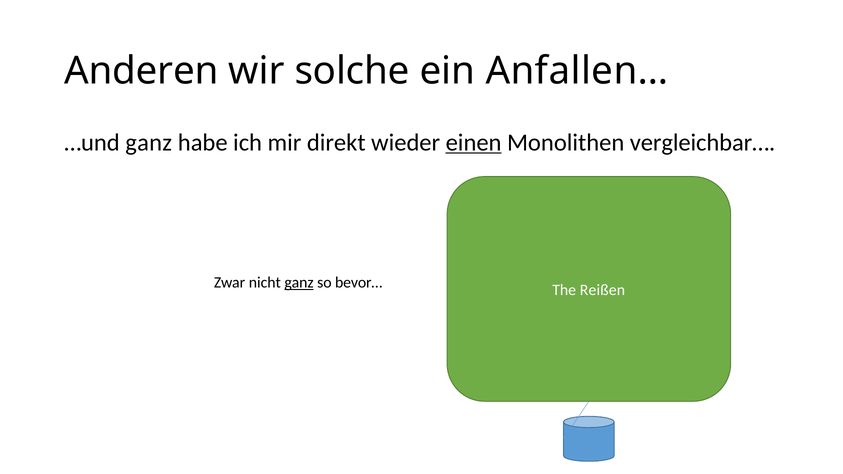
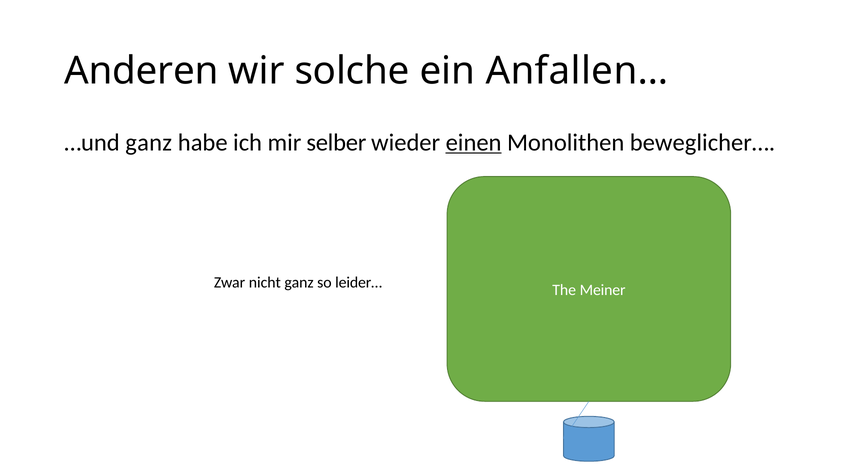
direkt: direkt -> selber (336, 142)
vergleichbar…: vergleichbar… -> beweglicher… (702, 142)
ganz underline: present -> none (299, 283)
bevor…: bevor… -> leider… (359, 283)
Reißen: Reißen -> Meiner (603, 290)
